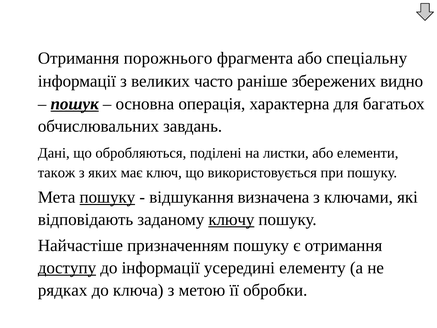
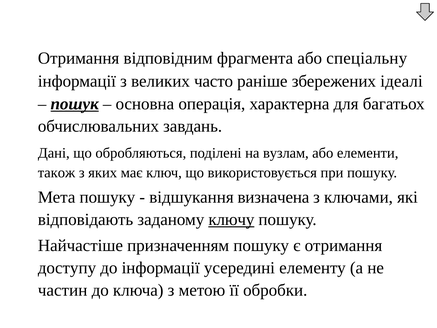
порожнього: порожнього -> відповідним (168, 58)
видно: видно -> ідеалі (402, 81)
листки: листки -> вузлам (286, 153)
пошуку underline: present -> none (107, 197)
доступу underline: present -> none (67, 268)
рядках: рядках -> частин (63, 290)
